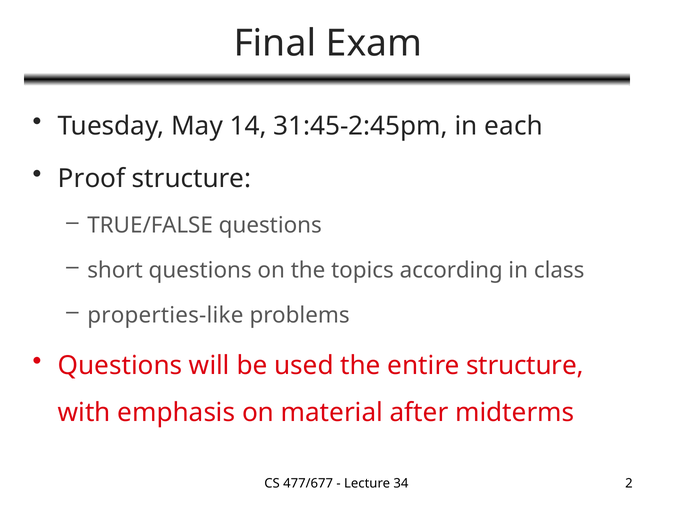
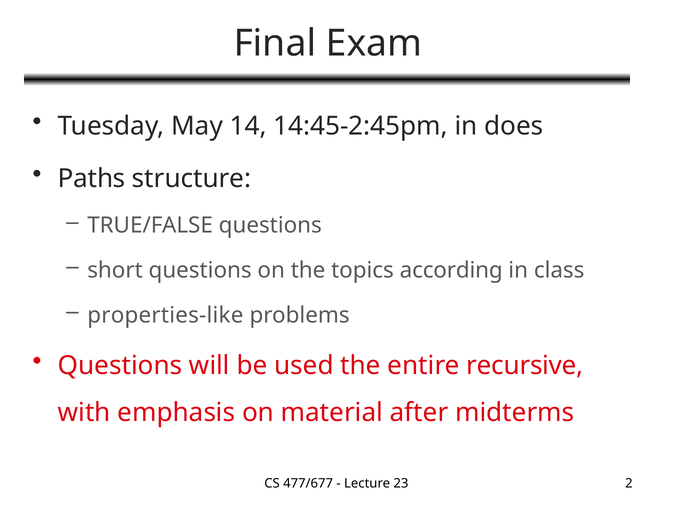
31:45-2:45pm: 31:45-2:45pm -> 14:45-2:45pm (361, 126)
each: each -> does (514, 126)
Proof: Proof -> Paths (92, 178)
entire structure: structure -> recursive (525, 365)
34: 34 -> 23 (401, 483)
